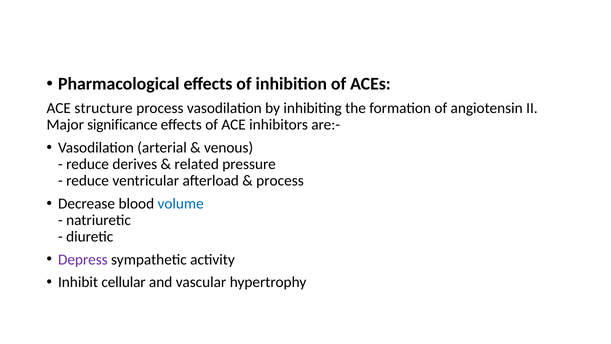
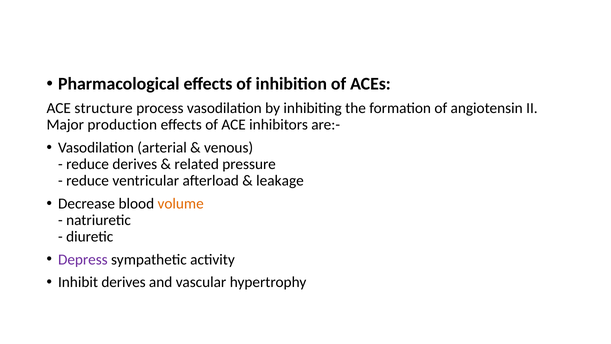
significance: significance -> production (122, 125)
process: process -> leakage (280, 181)
volume colour: blue -> orange (181, 203)
Inhibit cellular: cellular -> derives (124, 282)
